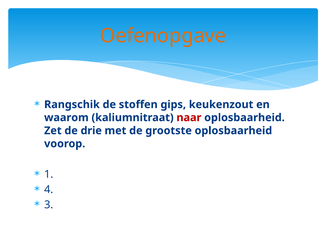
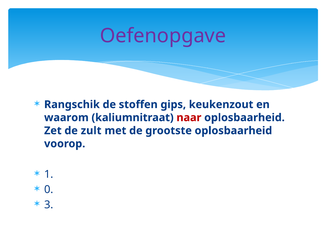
Oefenopgave colour: orange -> purple (163, 36)
drie: drie -> zult (91, 130)
4: 4 -> 0 (49, 189)
